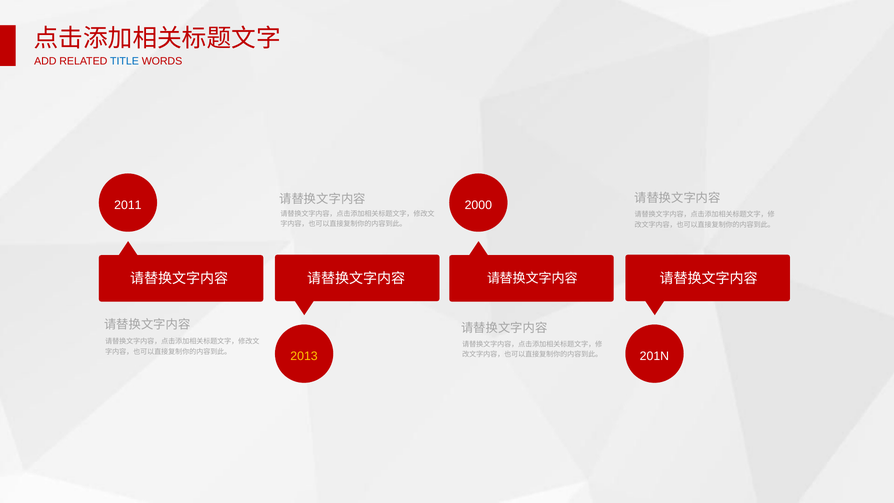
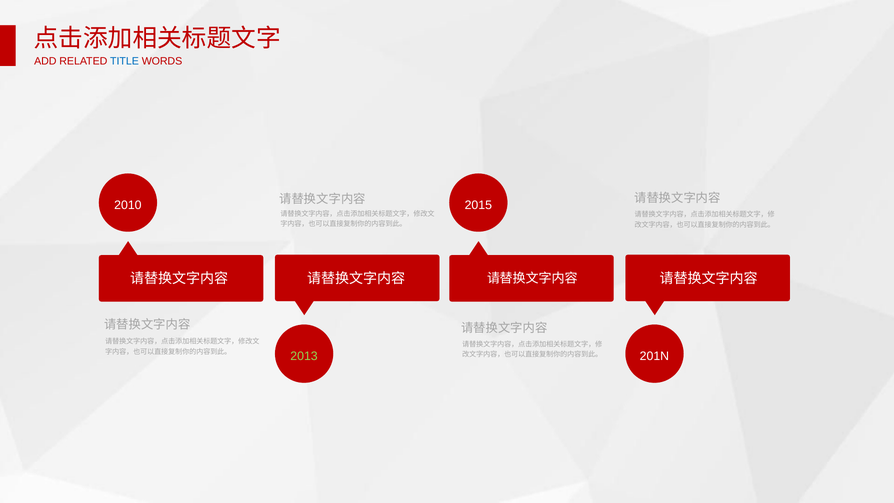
2011: 2011 -> 2010 (128, 205)
2000: 2000 -> 2015 (478, 205)
2013 colour: yellow -> light green (304, 356)
